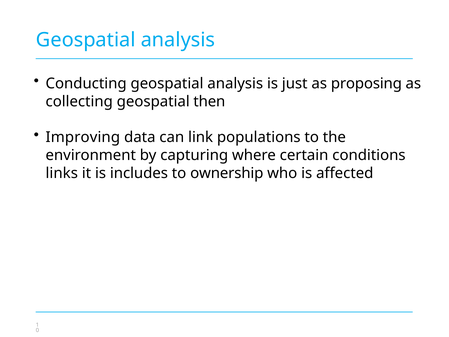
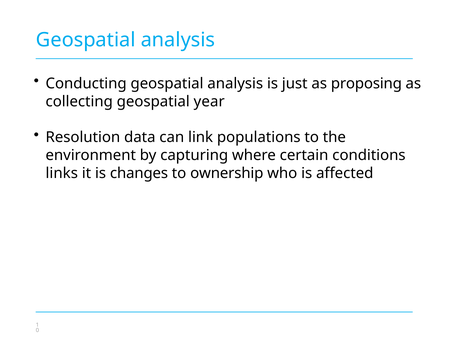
then: then -> year (209, 101)
Improving: Improving -> Resolution (83, 137)
includes: includes -> changes (139, 173)
